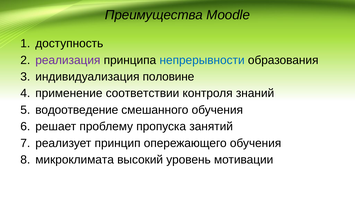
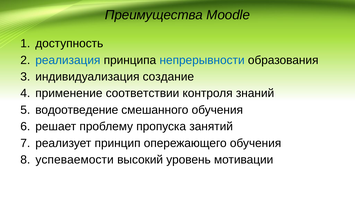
реализация colour: purple -> blue (68, 60)
половине: половине -> создание (168, 77)
микроклимата: микроклимата -> успеваемости (75, 159)
